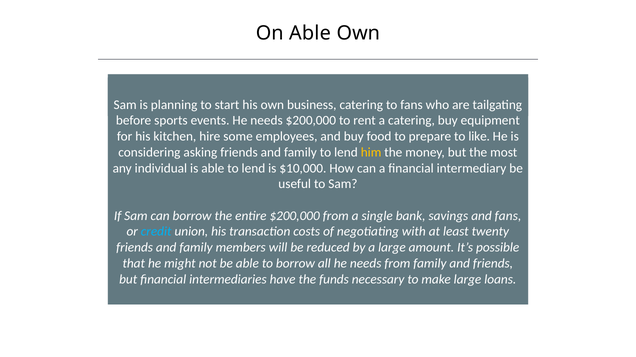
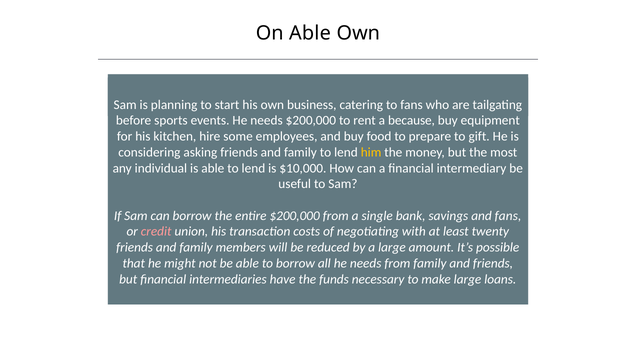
a catering: catering -> because (411, 121)
like: like -> gift (479, 137)
credit colour: light blue -> pink (156, 232)
